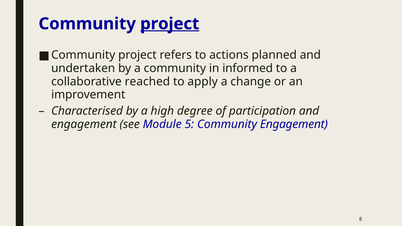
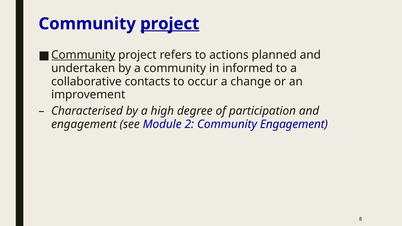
Community underline: none -> present (83, 55)
reached: reached -> contacts (147, 82)
apply: apply -> occur (203, 82)
5: 5 -> 2 (189, 124)
